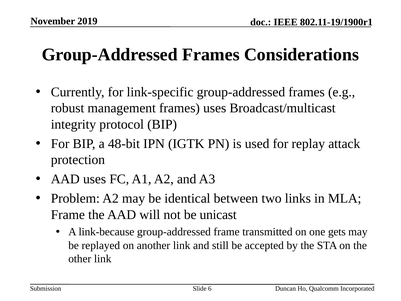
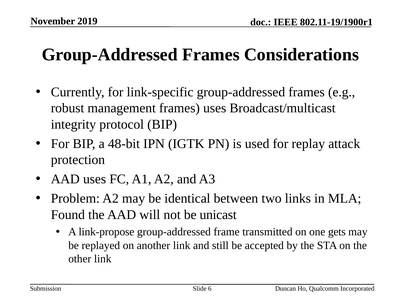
Frame: Frame -> Found (68, 214)
link-because: link-because -> link-propose (106, 232)
